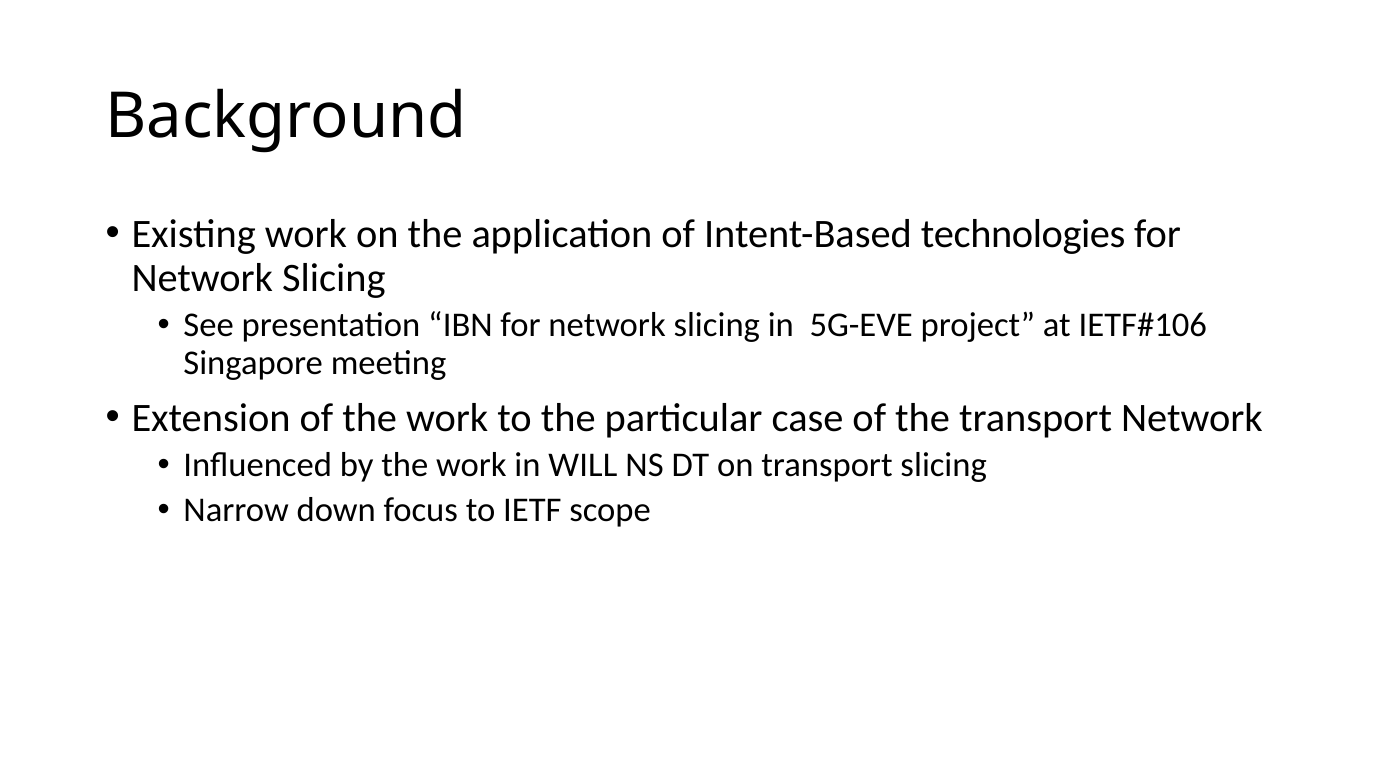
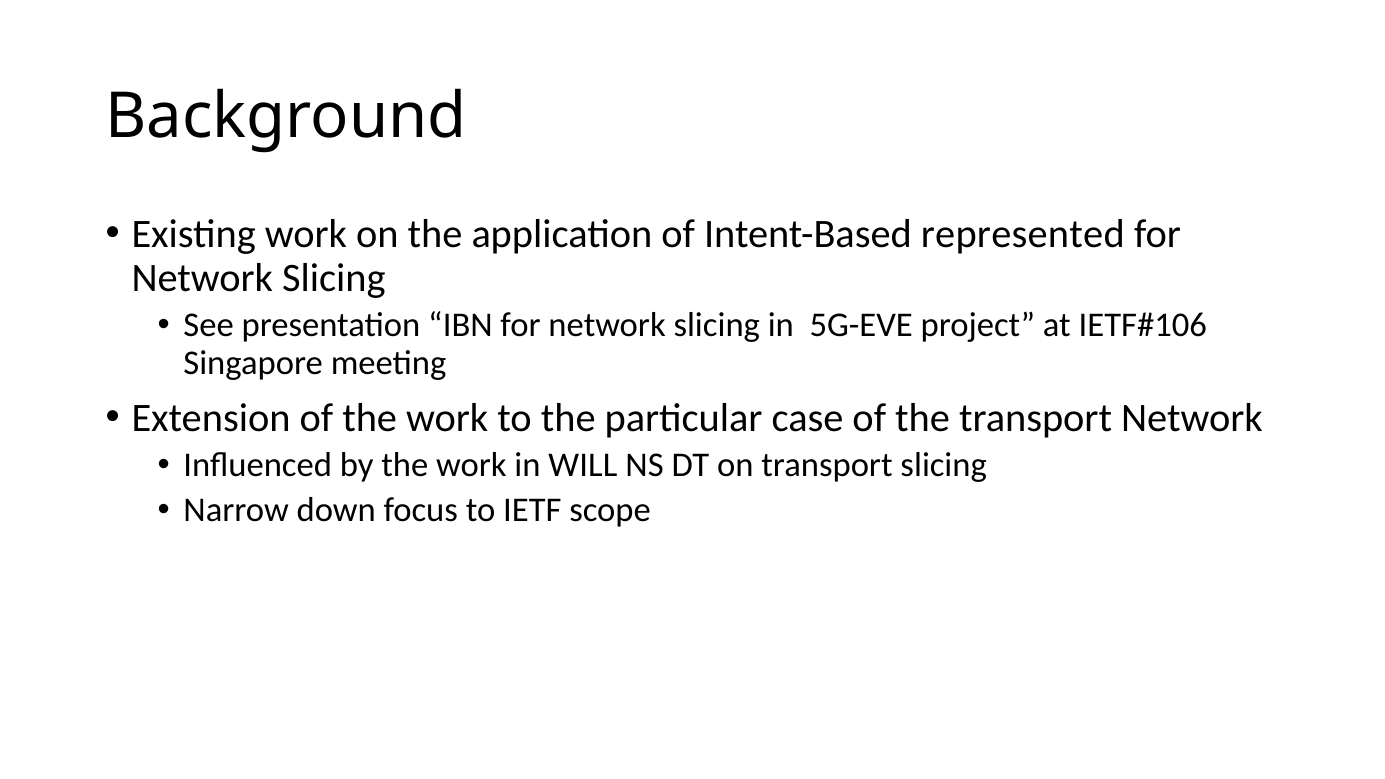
technologies: technologies -> represented (1023, 234)
